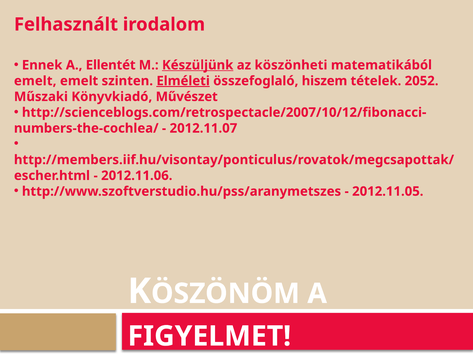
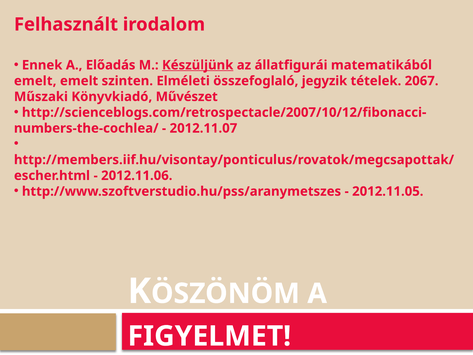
Ellentét: Ellentét -> Előadás (111, 65)
köszönheti: köszönheti -> állatfigurái (291, 65)
Elméleti underline: present -> none (183, 81)
hiszem: hiszem -> jegyzik (324, 81)
2052: 2052 -> 2067 (422, 81)
